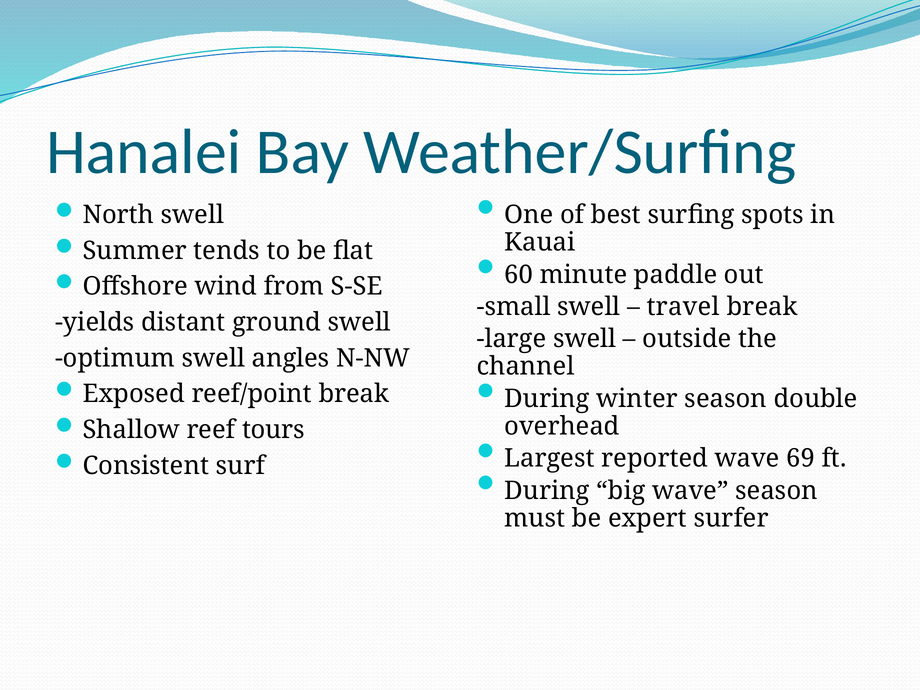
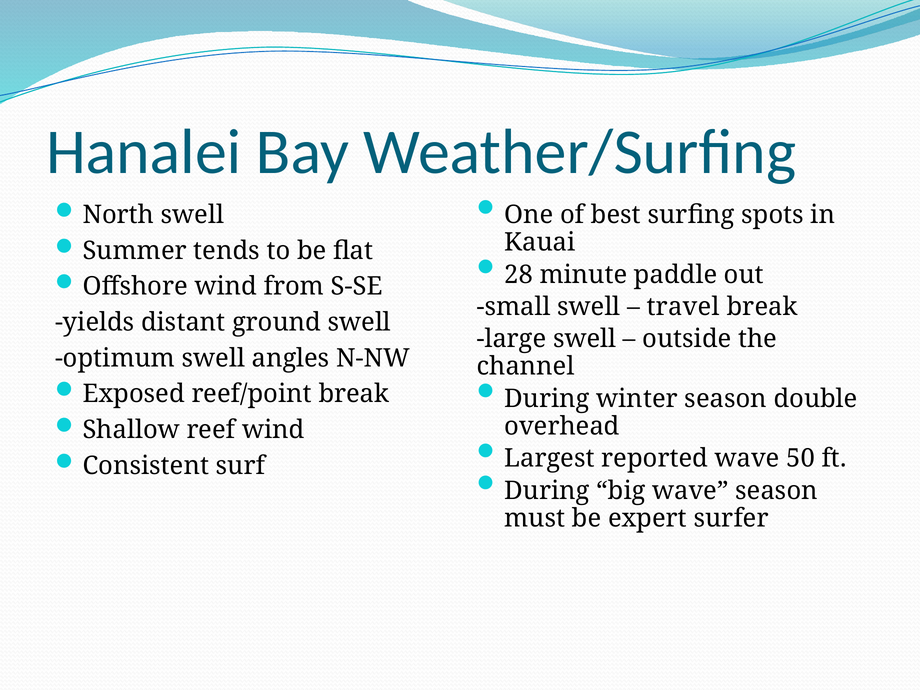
60: 60 -> 28 (519, 275)
reef tours: tours -> wind (273, 430)
69: 69 -> 50 (801, 458)
